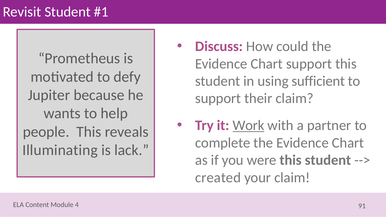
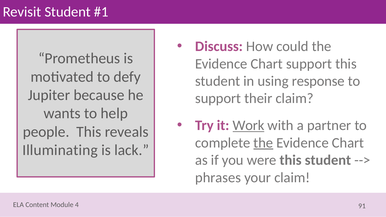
sufficient: sufficient -> response (318, 81)
the underline: none -> present (263, 143)
created: created -> phrases (218, 178)
